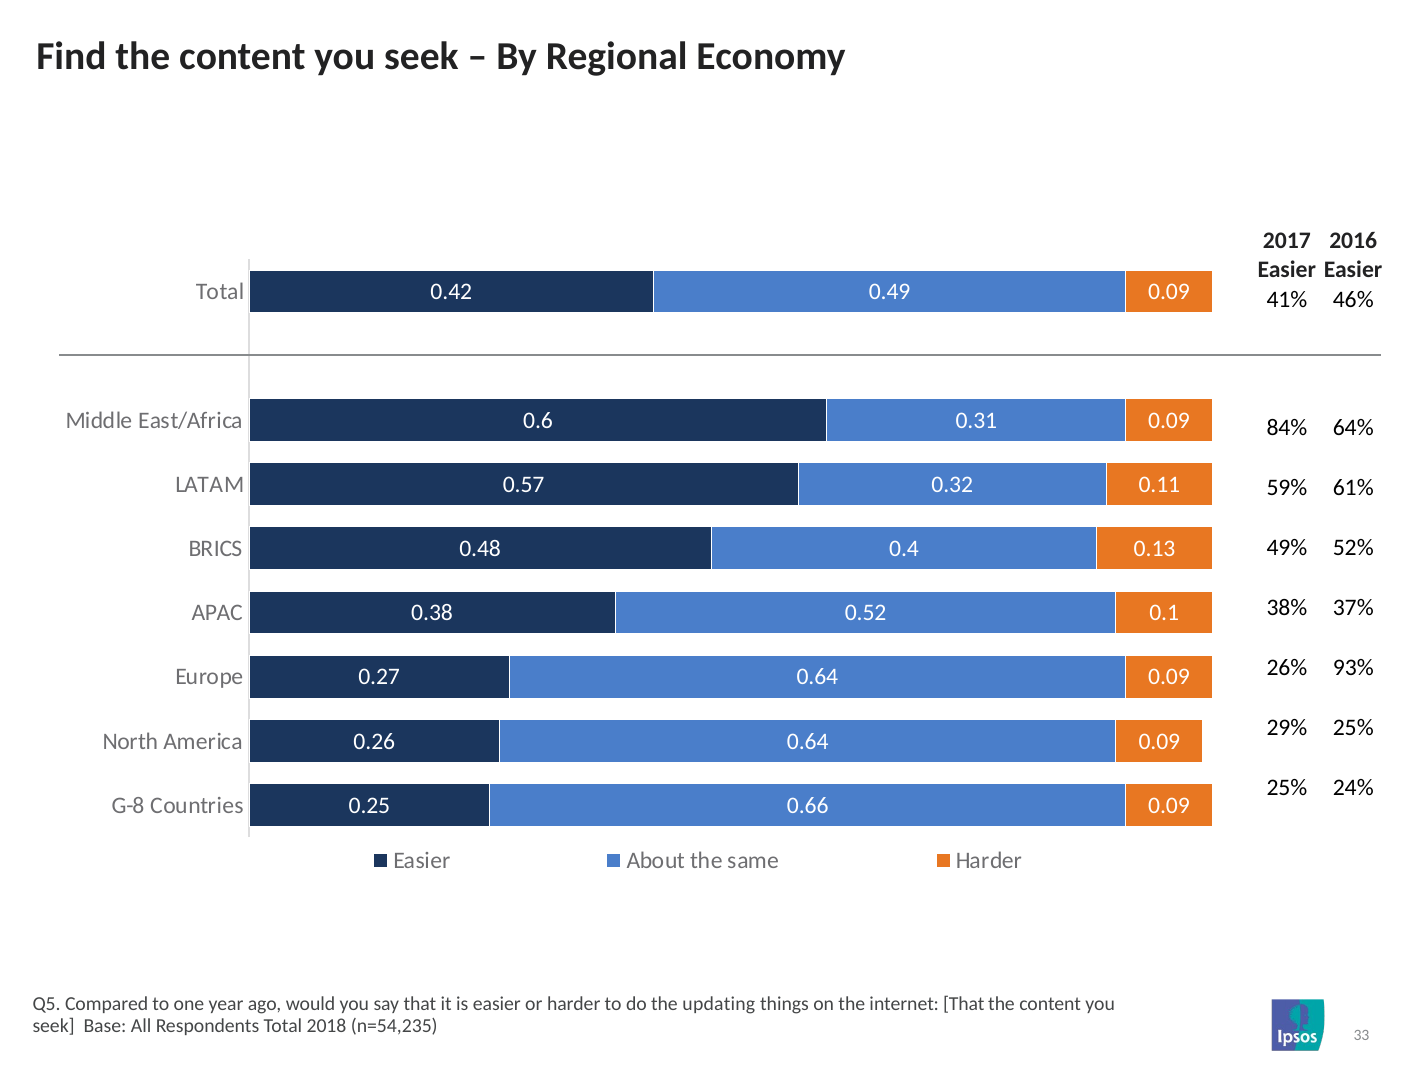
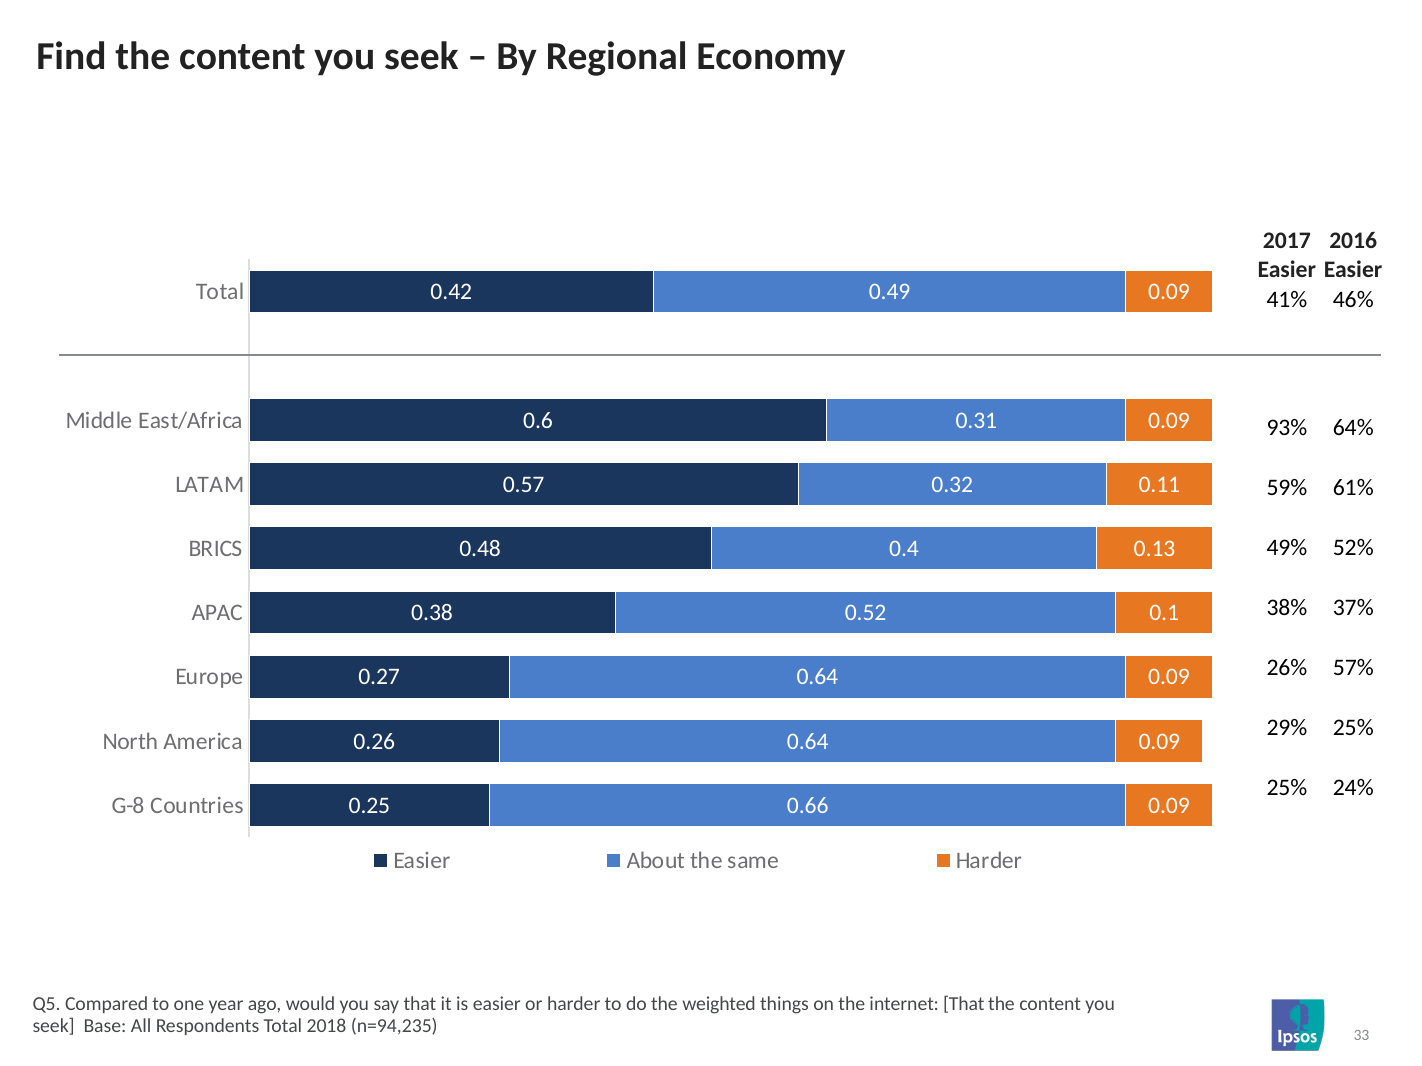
84%: 84% -> 93% (1287, 428)
93%: 93% -> 57% (1353, 668)
updating: updating -> weighted (719, 1004)
n=54,235: n=54,235 -> n=94,235 (394, 1027)
